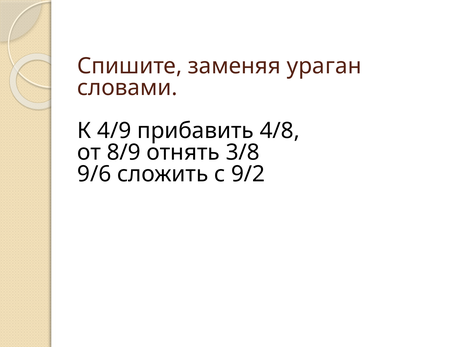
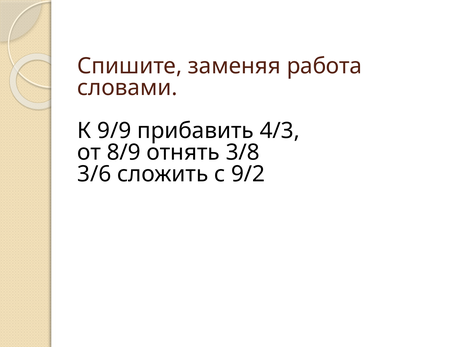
ураган: ураган -> работа (324, 66)
4/9: 4/9 -> 9/9 (114, 131)
4/8: 4/8 -> 4/3 (280, 131)
9/6: 9/6 -> 3/6 (94, 174)
